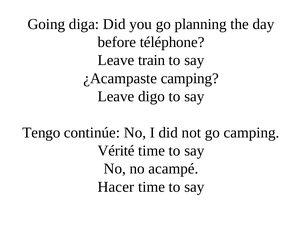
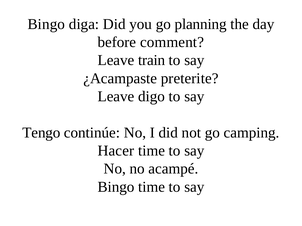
Going: Going -> Bingo (46, 24)
téléphone: téléphone -> comment (172, 42)
¿Acampaste camping: camping -> preterite (190, 79)
Vérité: Vérité -> Hacer (116, 151)
Hacer: Hacer -> Bingo (116, 187)
